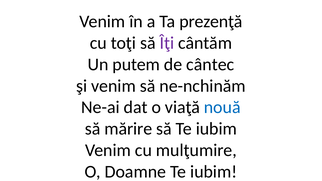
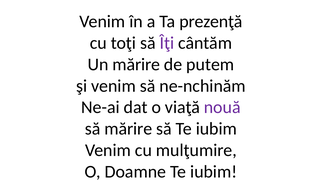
Un putem: putem -> mărire (136, 64)
cântec: cântec -> putem (210, 64)
nouă colour: blue -> purple (222, 107)
